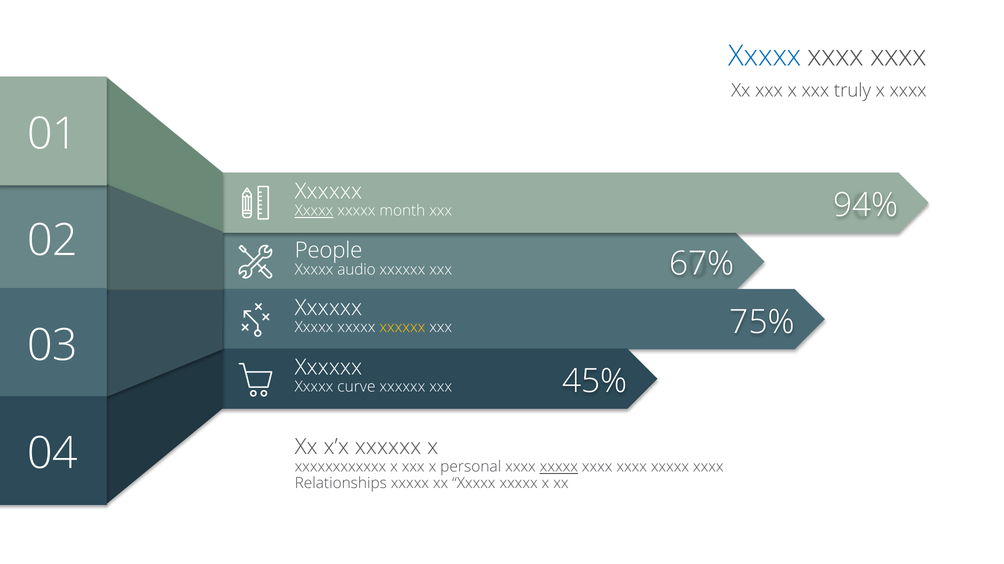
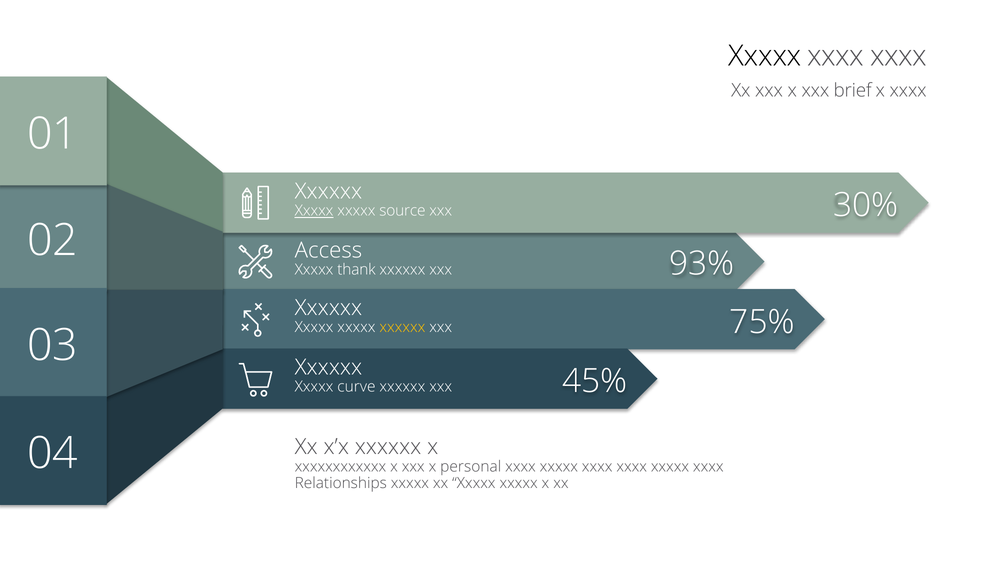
Xxxxx colour: blue -> black (765, 56)
truly: truly -> brief (853, 91)
94%: 94% -> 30% (866, 205)
month: month -> source (402, 211)
People: People -> Access (328, 251)
67%: 67% -> 93% (702, 264)
audio: audio -> thank (356, 270)
xxxxx underline: present -> none (559, 467)
